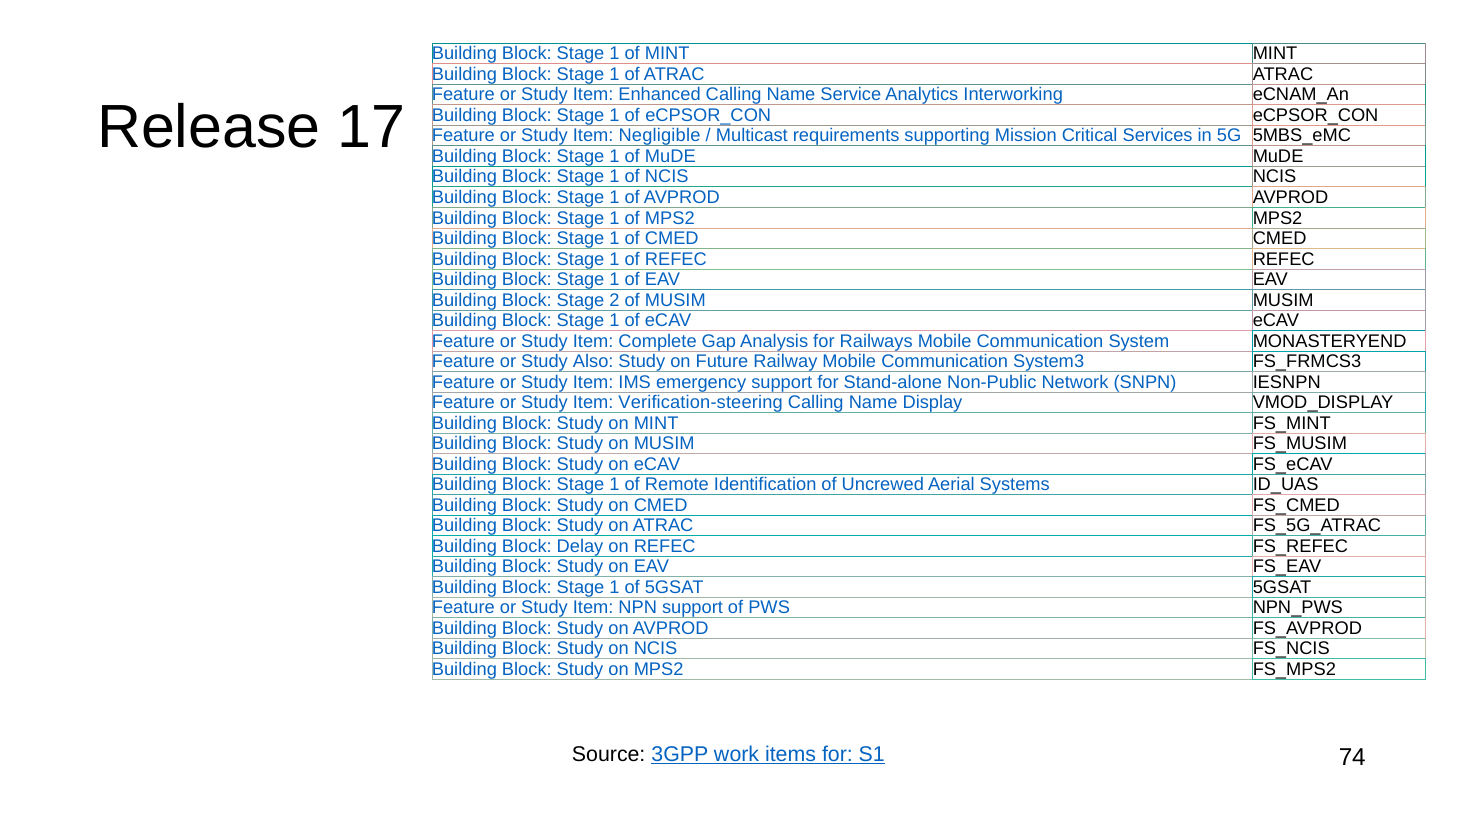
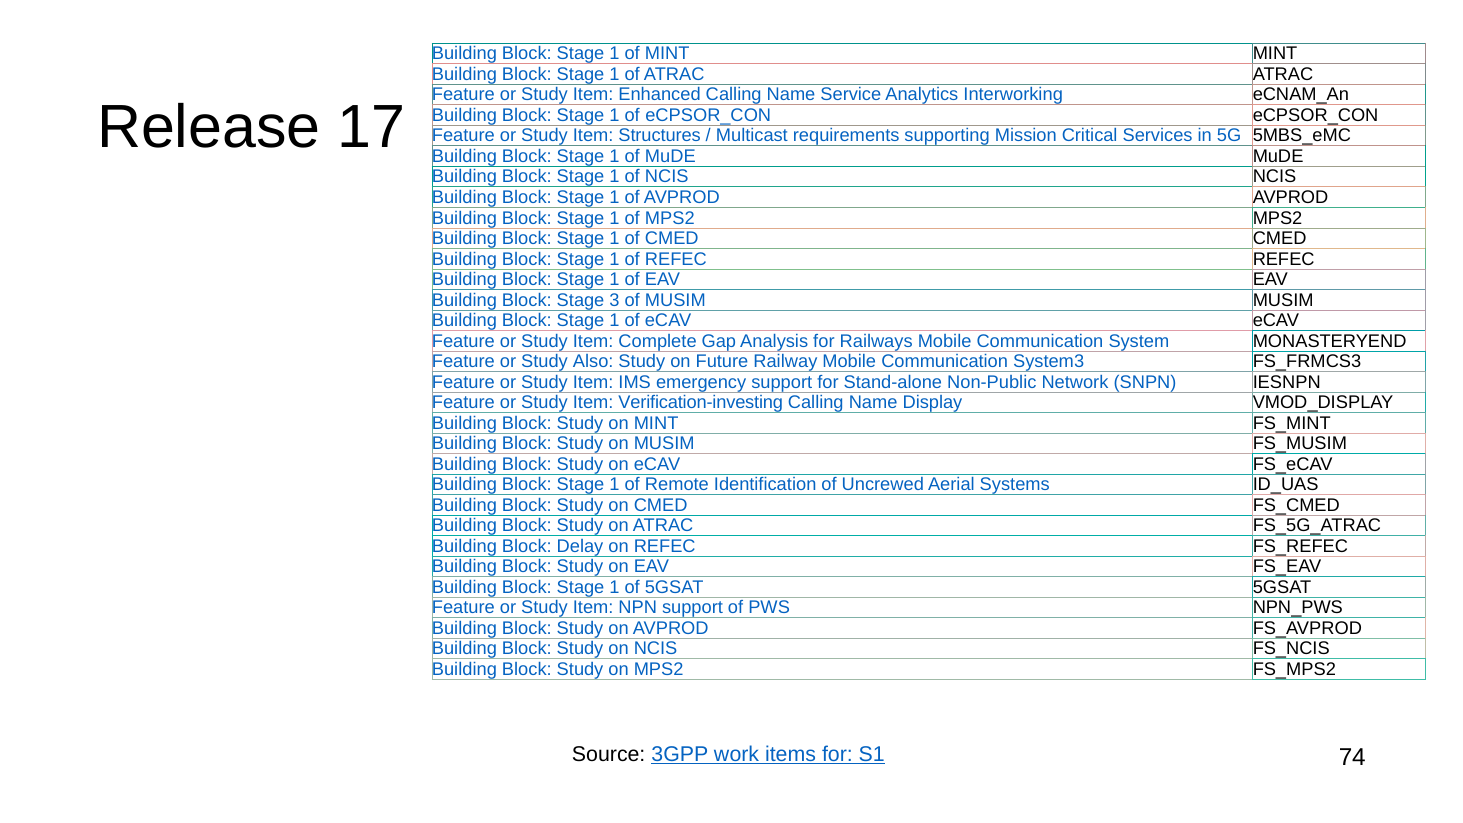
Negligible: Negligible -> Structures (660, 136)
2: 2 -> 3 (614, 300)
Verification-steering: Verification-steering -> Verification-investing (701, 403)
